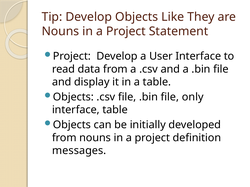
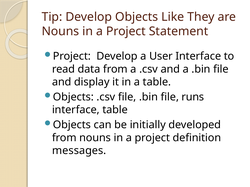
only: only -> runs (193, 97)
